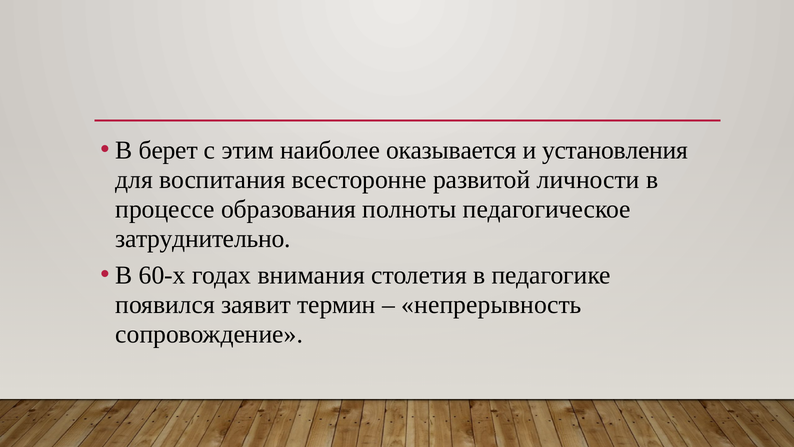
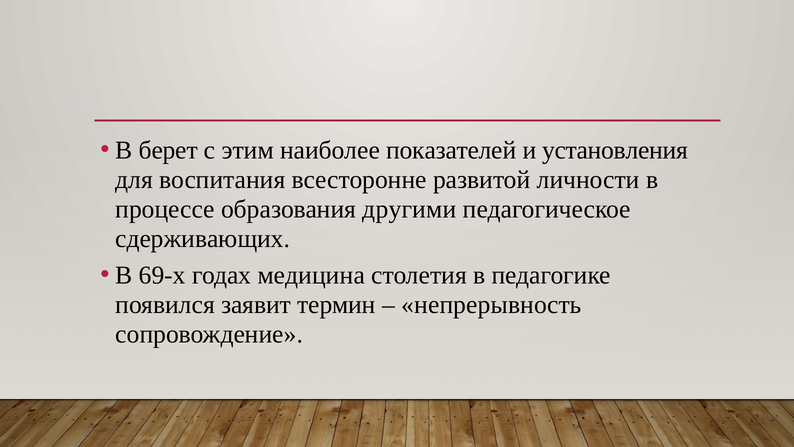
оказывается: оказывается -> показателей (451, 150)
полноты: полноты -> другими (409, 209)
затруднительно: затруднительно -> сдерживающих (203, 239)
60-х: 60-х -> 69-х (162, 275)
внимания: внимания -> медицина (311, 275)
